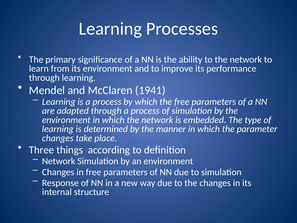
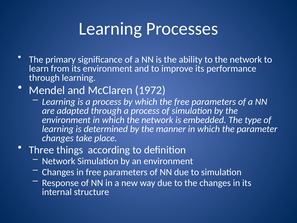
1941: 1941 -> 1972 (150, 90)
